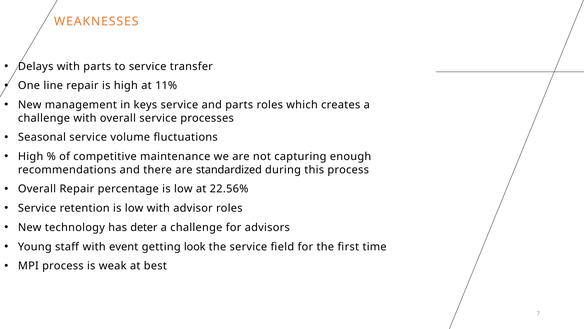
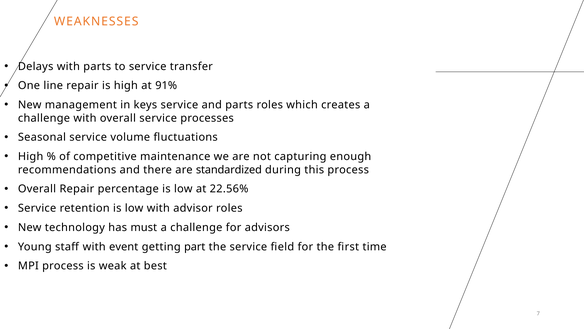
11%: 11% -> 91% (166, 86)
deter: deter -> must (144, 227)
look: look -> part (195, 246)
